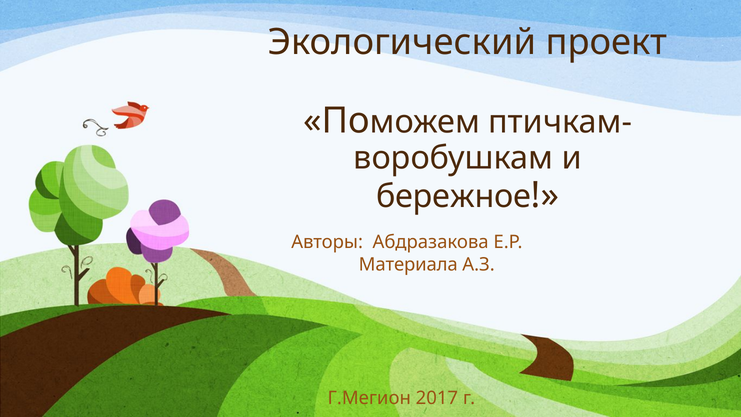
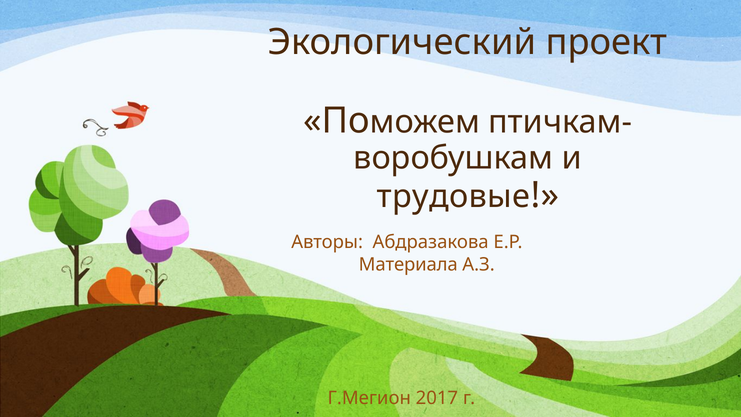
бережное: бережное -> трудовые (453, 196)
